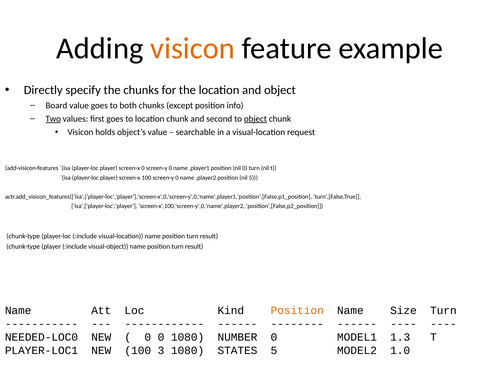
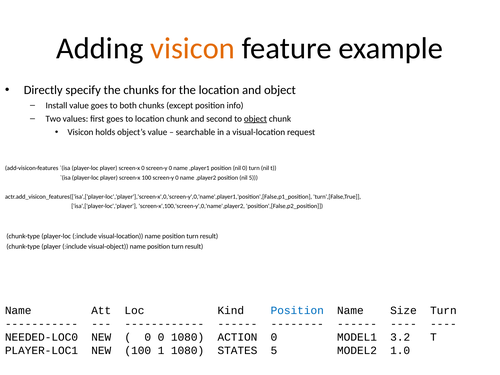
Board: Board -> Install (56, 105)
Two underline: present -> none (53, 119)
Position colour: orange -> blue (297, 311)
NUMBER: NUMBER -> ACTION (237, 337)
1.3: 1.3 -> 3.2 (400, 337)
3: 3 -> 1 (161, 351)
